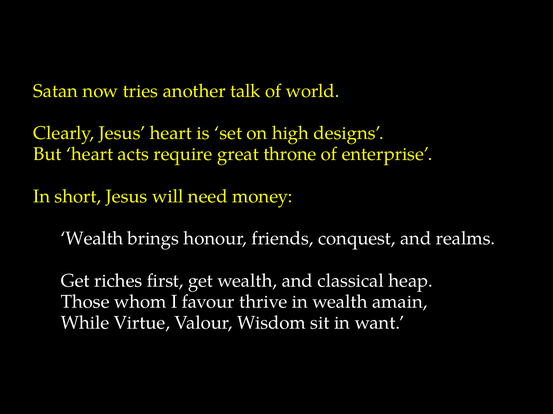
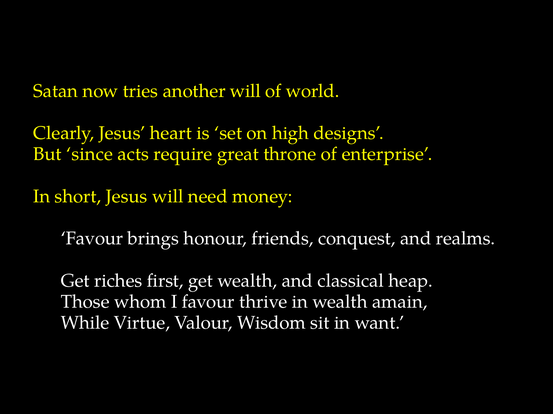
another talk: talk -> will (245, 91)
But heart: heart -> since (90, 155)
Wealth: Wealth -> Favour (92, 239)
